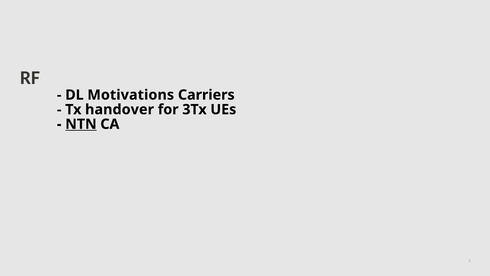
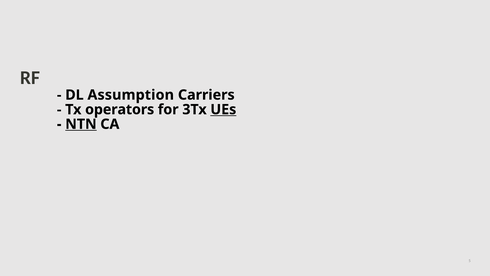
Motivations: Motivations -> Assumption (131, 95)
handover: handover -> operators (120, 109)
UEs underline: none -> present (223, 109)
